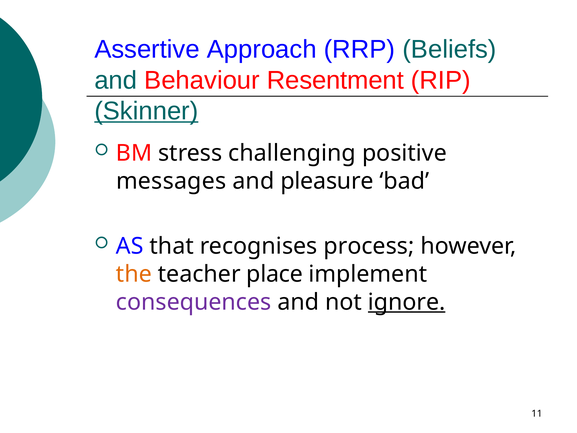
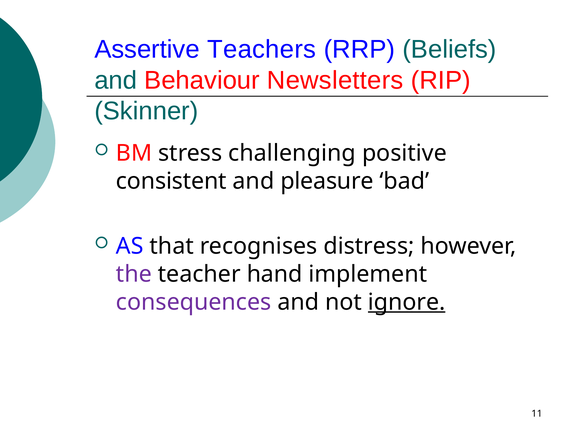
Approach: Approach -> Teachers (262, 49)
Resentment: Resentment -> Newsletters (335, 80)
Skinner underline: present -> none (146, 111)
messages: messages -> consistent (171, 181)
process: process -> distress (369, 246)
the colour: orange -> purple (134, 274)
place: place -> hand (275, 274)
